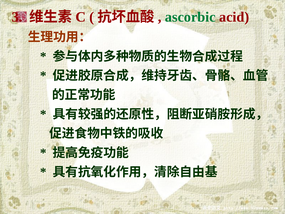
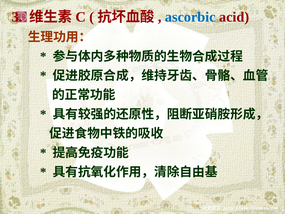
ascorbic colour: green -> blue (190, 17)
